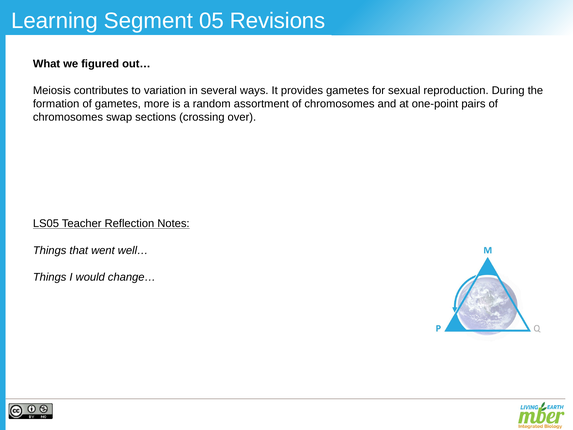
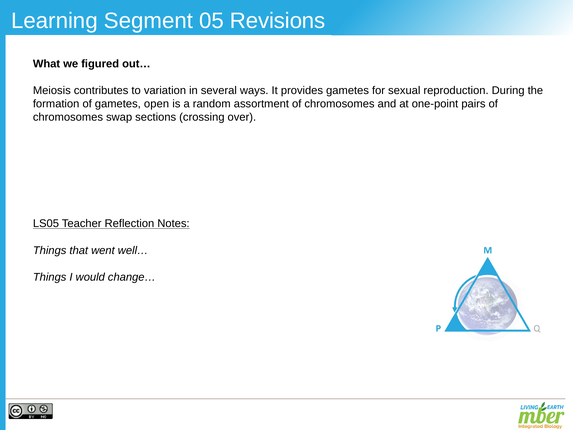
more: more -> open (157, 104)
